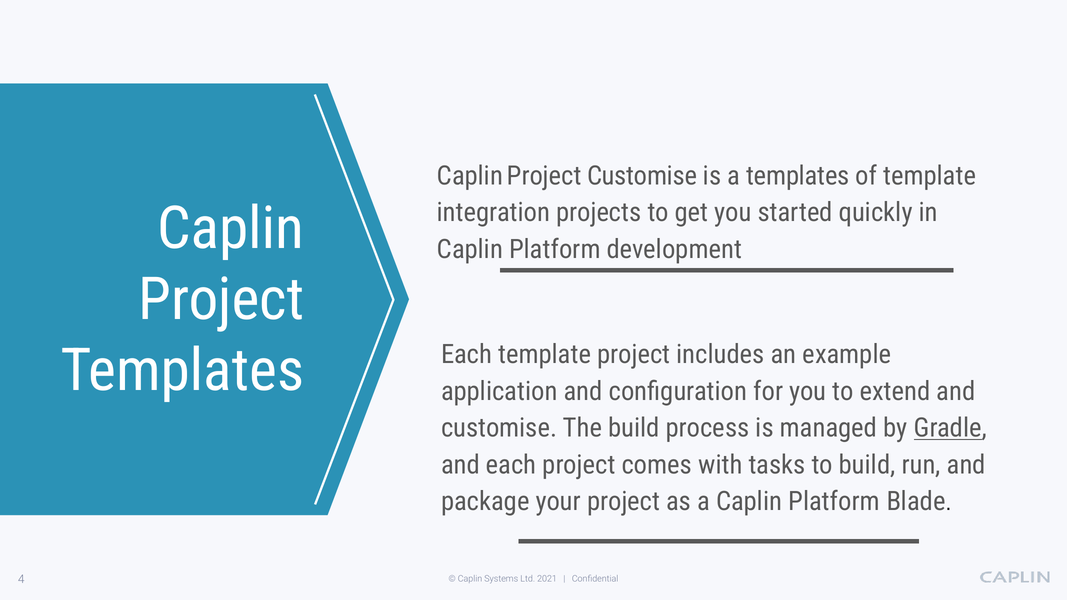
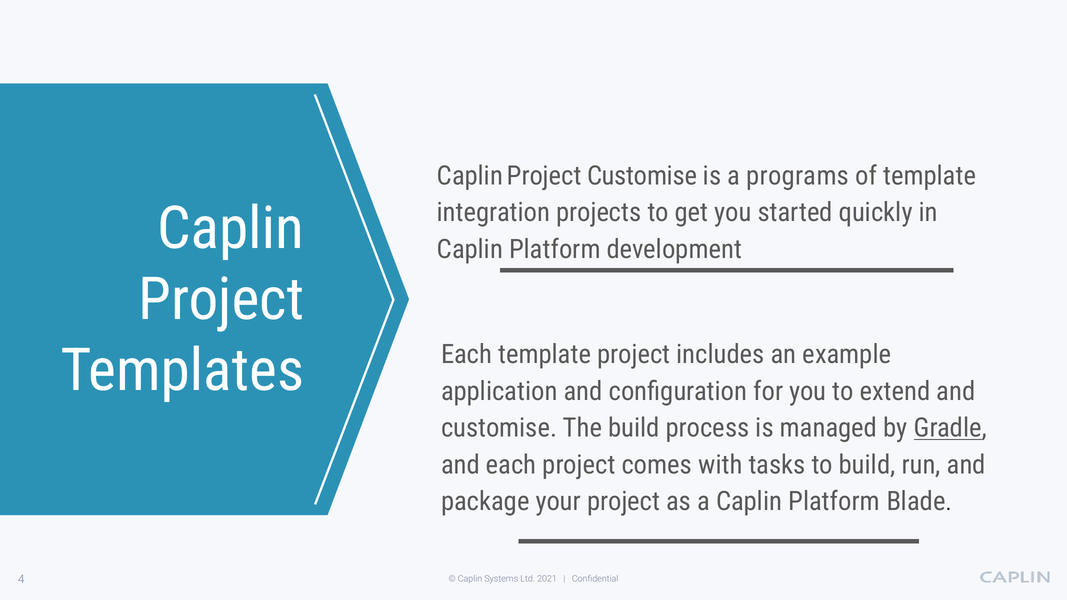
a templates: templates -> programs (798, 176)
